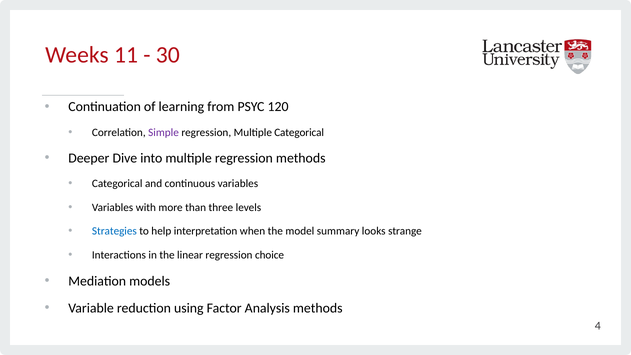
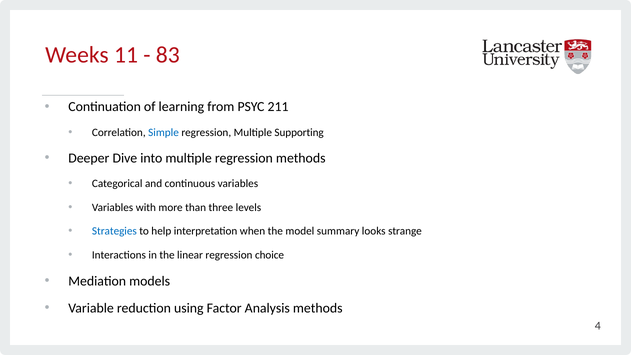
30: 30 -> 83 (168, 55)
120: 120 -> 211 (278, 107)
Simple colour: purple -> blue (164, 132)
Multiple Categorical: Categorical -> Supporting (299, 132)
